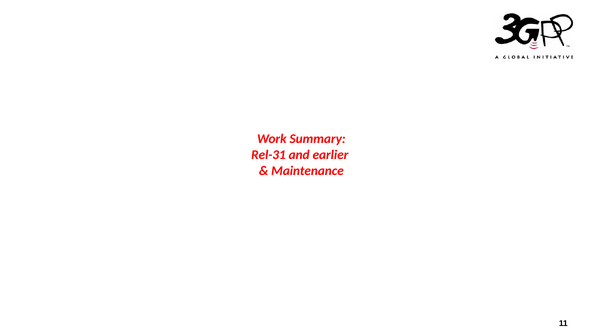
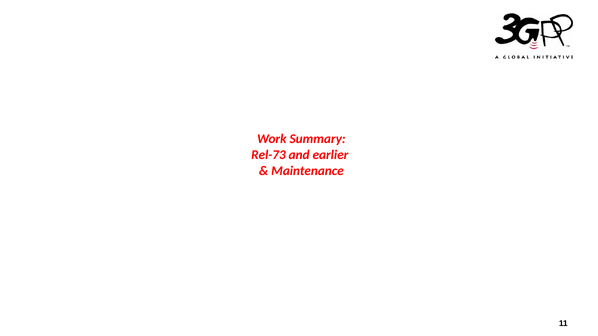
Rel-31: Rel-31 -> Rel-73 (268, 155)
